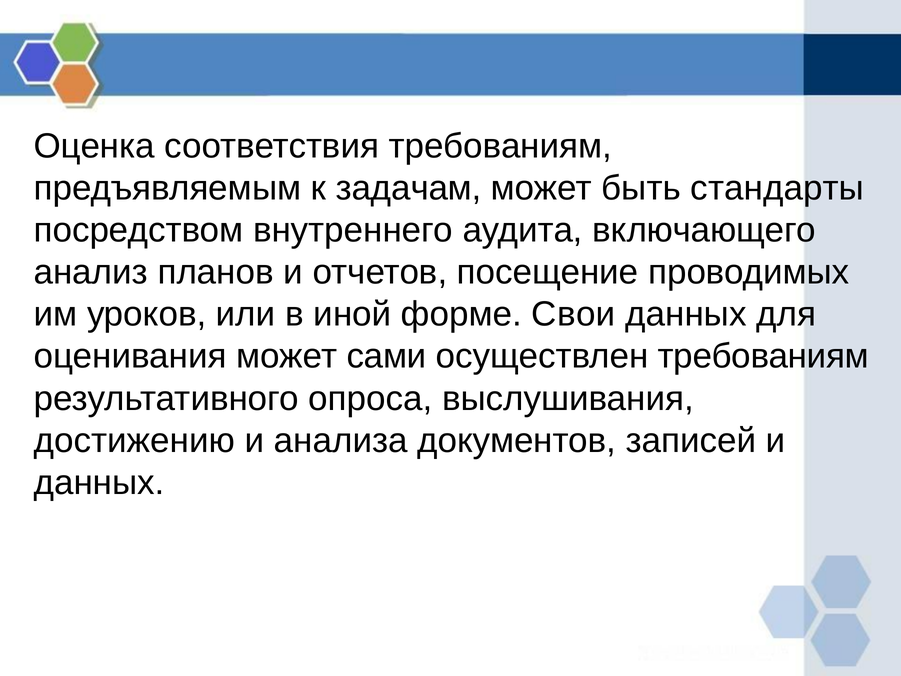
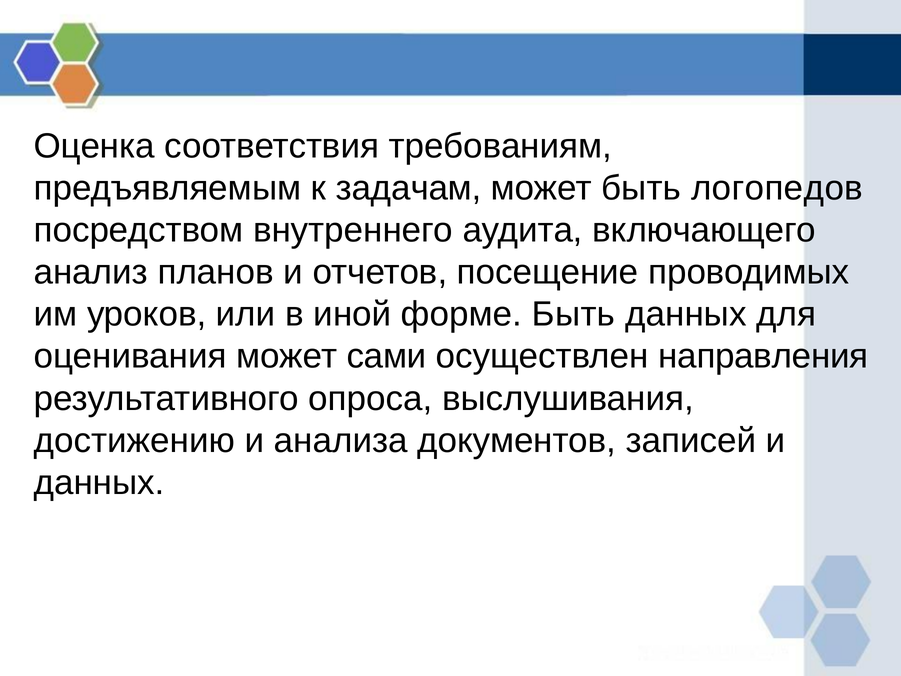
стандарты: стандарты -> логопедов (777, 188)
форме Свои: Свои -> Быть (573, 314)
осуществлен требованиям: требованиям -> направления (763, 356)
